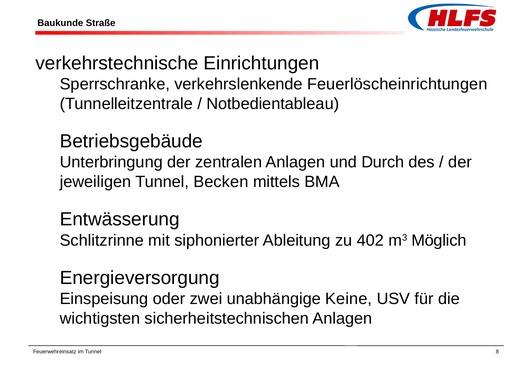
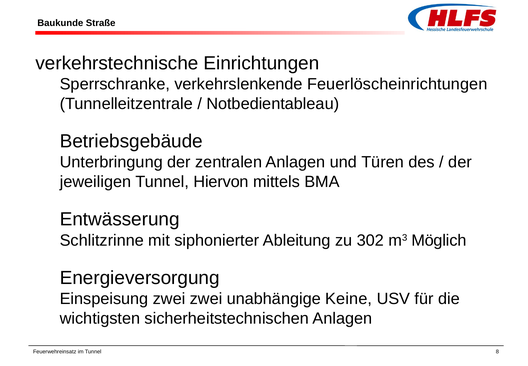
Durch: Durch -> Türen (383, 162)
Becken: Becken -> Hiervon (221, 182)
402: 402 -> 302 (370, 240)
Einspeisung oder: oder -> zwei (169, 299)
